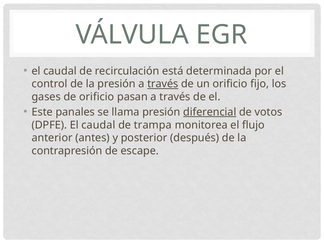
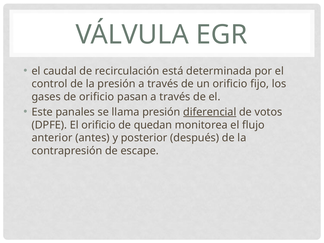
través underline: present -> none (163, 84)
DPFE El caudal: caudal -> orificio (98, 125)
trampa: trampa -> quedan (153, 125)
